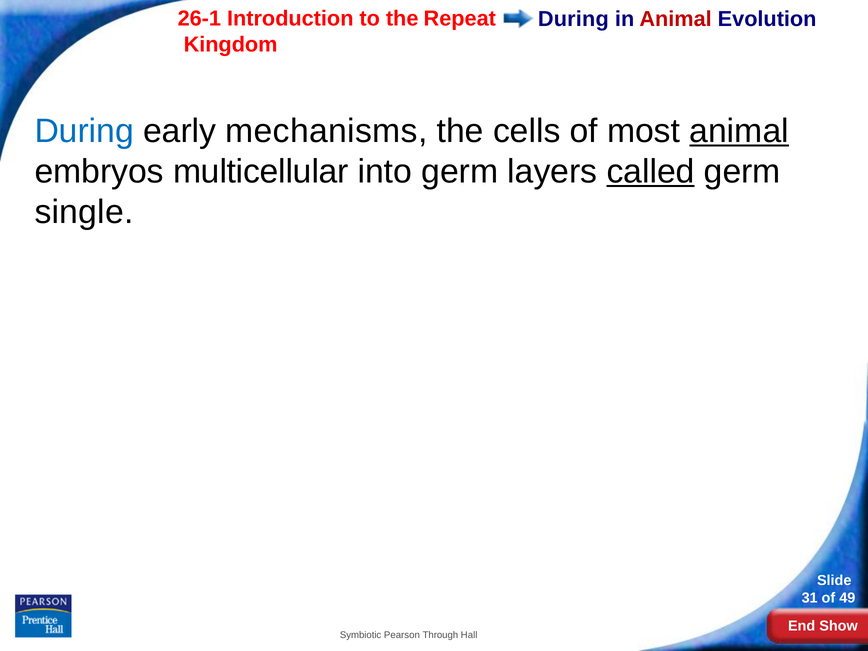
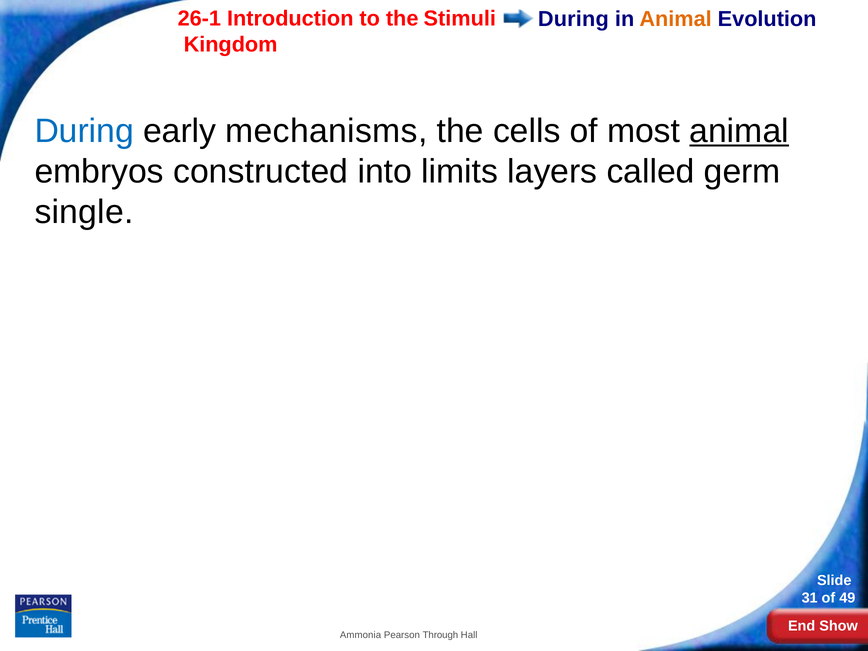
Repeat: Repeat -> Stimuli (460, 19)
Animal colour: red -> orange (676, 19)
multicellular: multicellular -> constructed (261, 171)
into germ: germ -> limits (460, 171)
called underline: present -> none (651, 171)
Symbiotic: Symbiotic -> Ammonia (361, 635)
